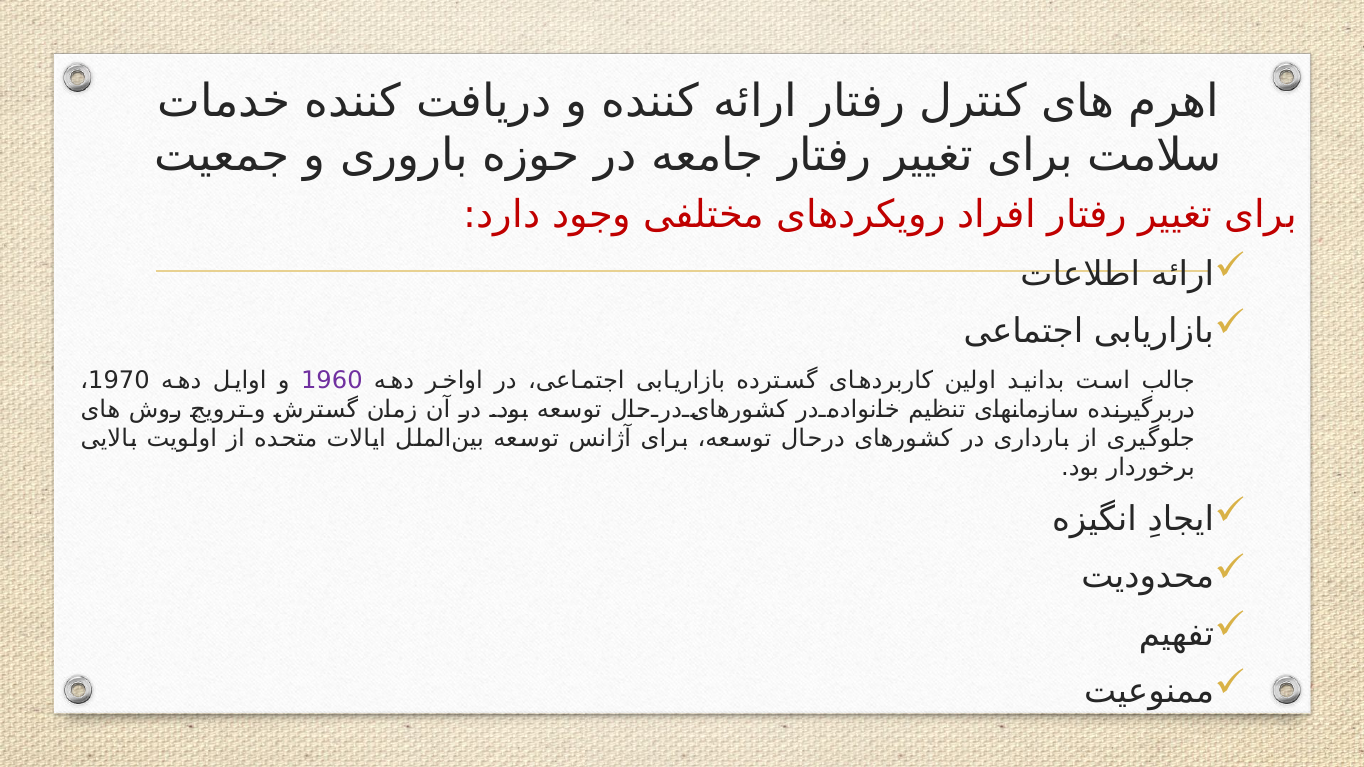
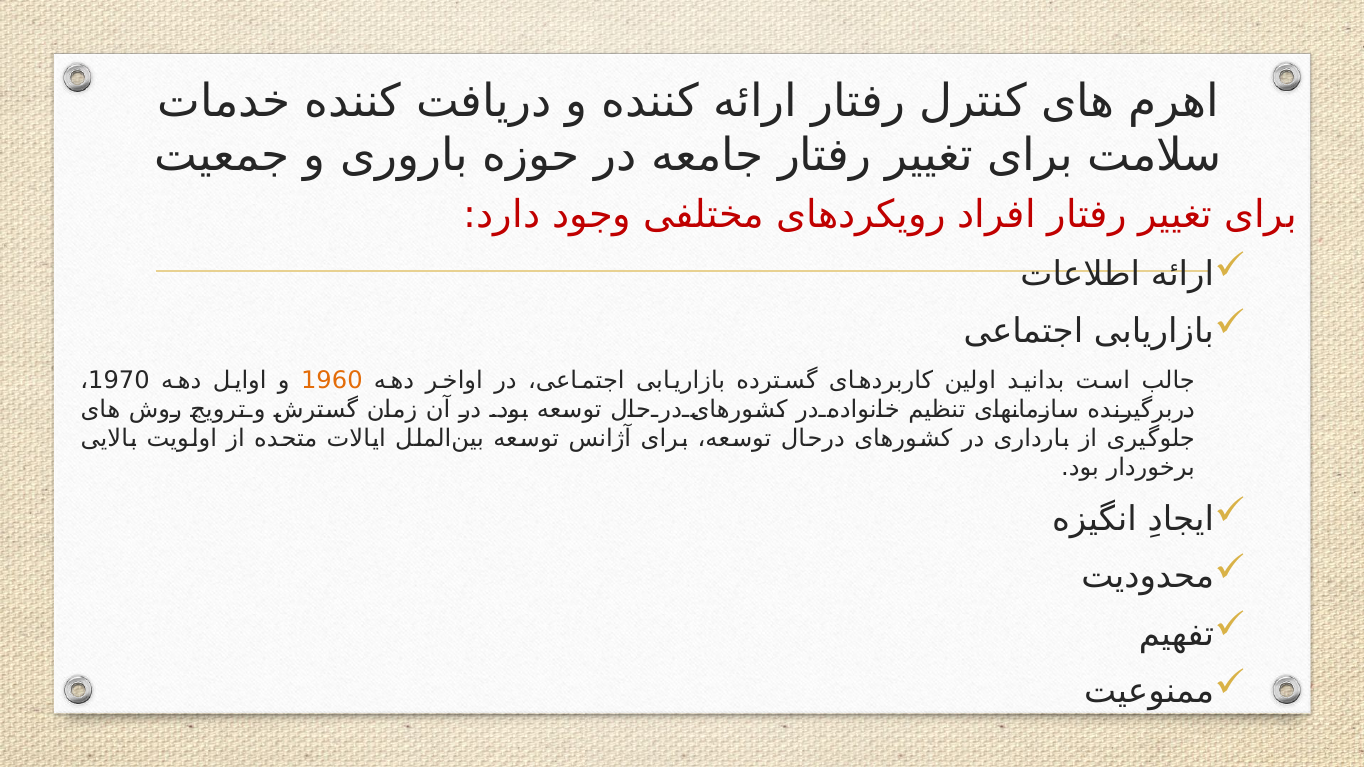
1960 colour: purple -> orange (332, 380)
